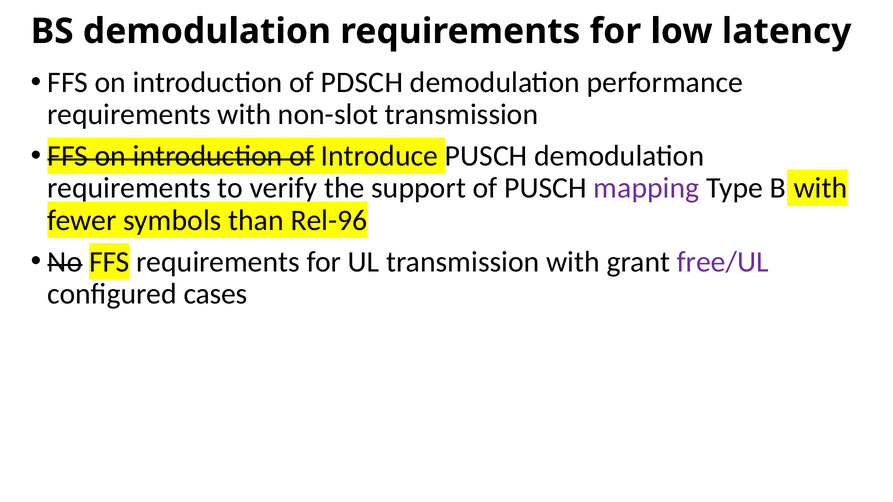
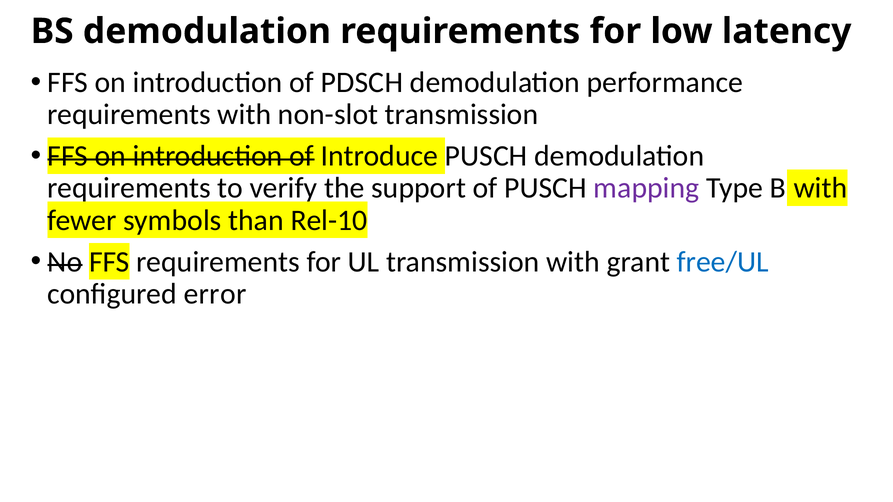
Rel-96: Rel-96 -> Rel-10 (329, 220)
free/UL colour: purple -> blue (723, 262)
cases: cases -> error (215, 294)
